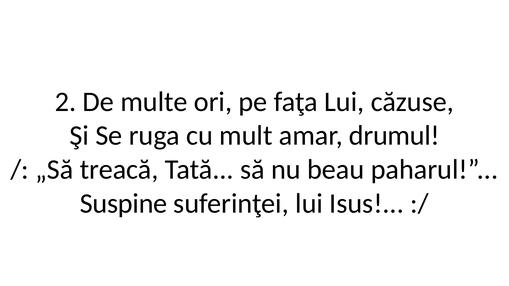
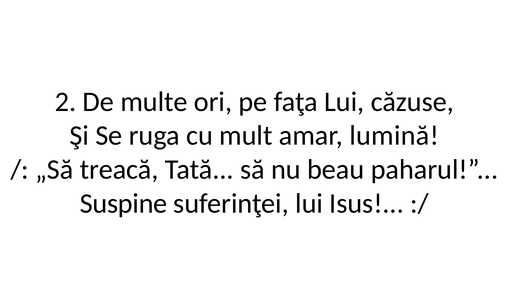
drumul: drumul -> lumină (394, 136)
